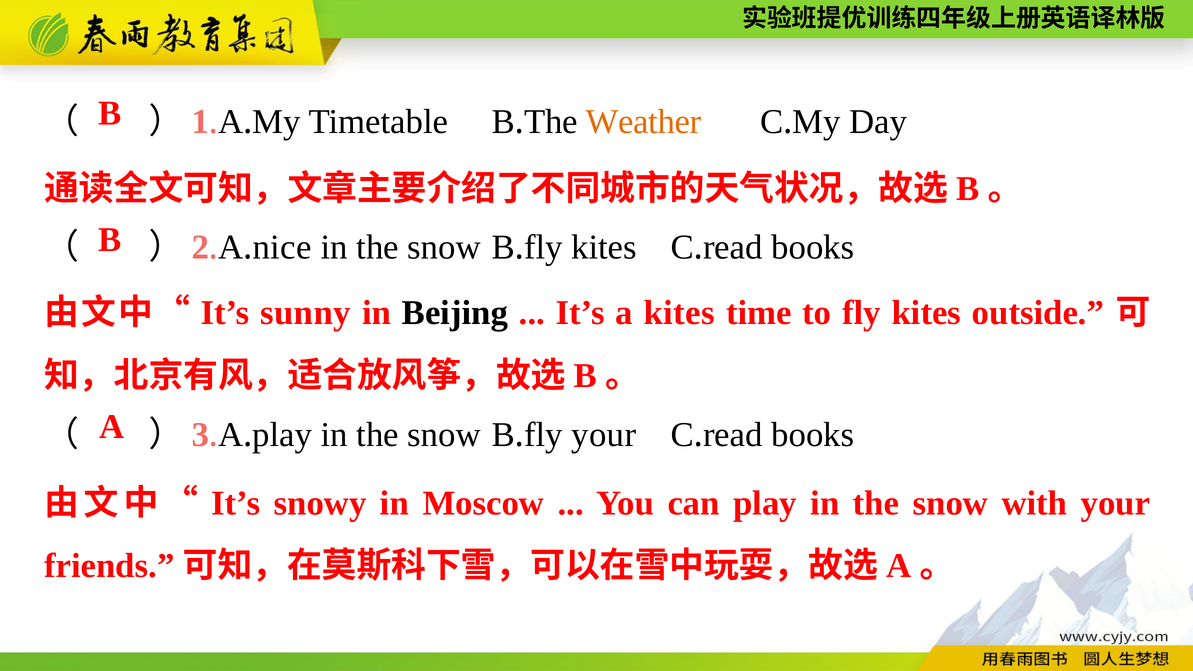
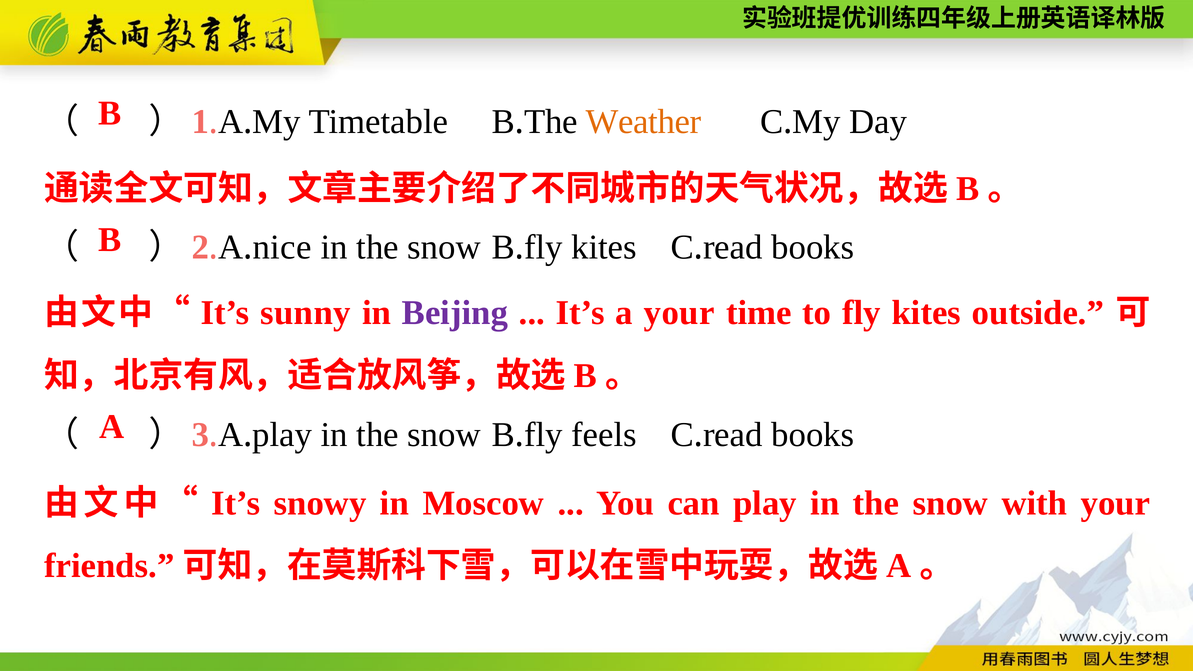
Beijing colour: black -> purple (455, 313)
a kites: kites -> your (679, 313)
fly your: your -> feels (604, 435)
